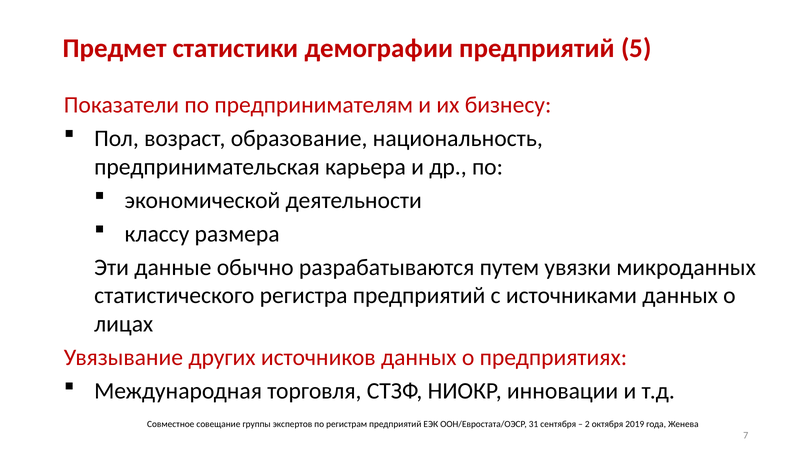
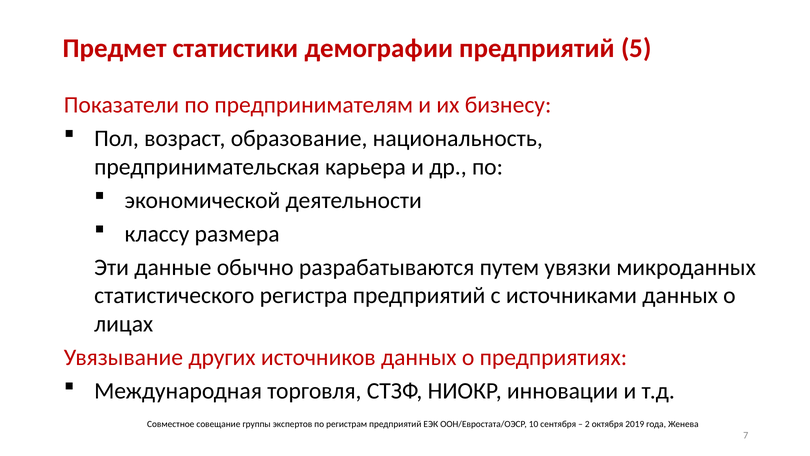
31: 31 -> 10 (534, 424)
